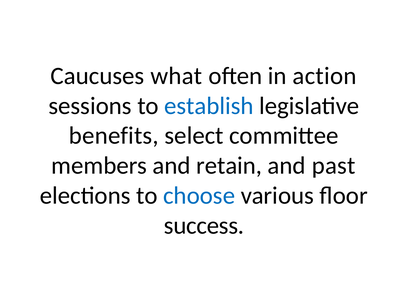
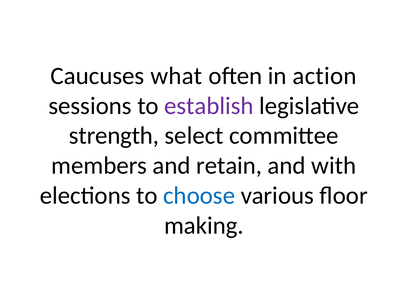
establish colour: blue -> purple (209, 106)
benefits: benefits -> strength (114, 136)
past: past -> with (334, 166)
success: success -> making (204, 225)
